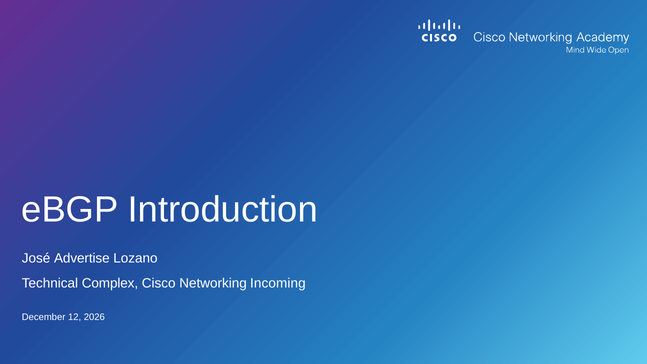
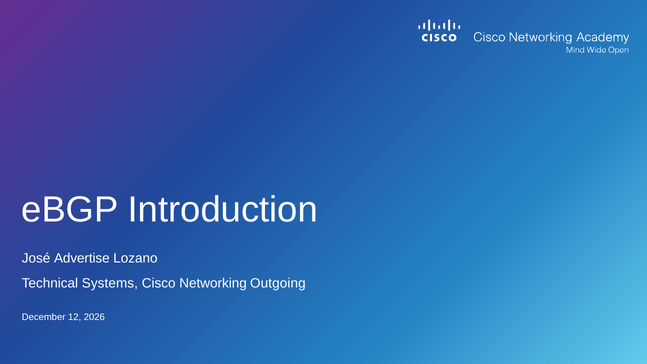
Complex: Complex -> Systems (110, 284)
Incoming: Incoming -> Outgoing (278, 284)
